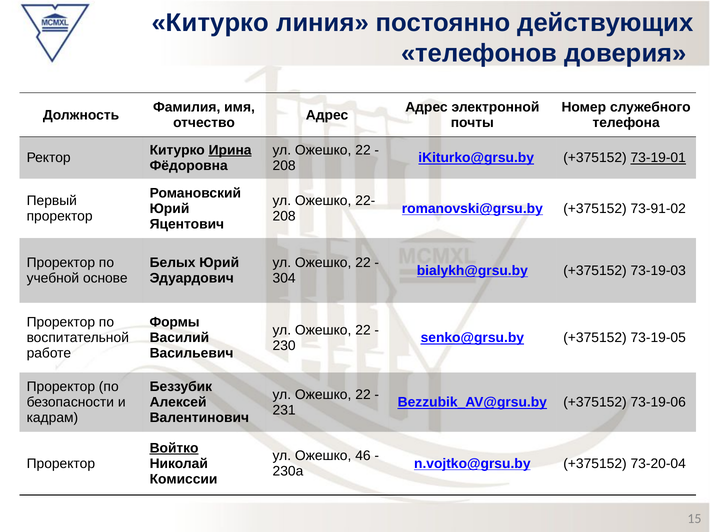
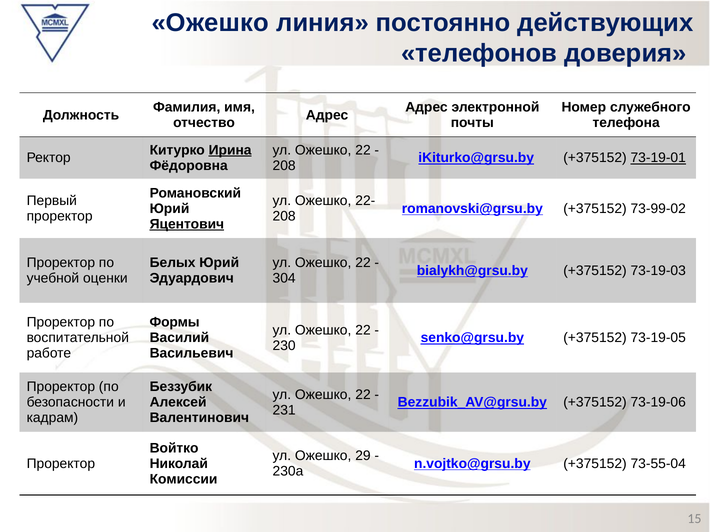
Китурко: Китурко -> Ожешко (210, 23)
73-91-02: 73-91-02 -> 73-99-02 (658, 209)
Яцентович underline: none -> present (187, 224)
основе: основе -> оценки (105, 279)
Войтко underline: present -> none (174, 449)
46: 46 -> 29 (363, 456)
73-20-04: 73-20-04 -> 73-55-04 (658, 464)
